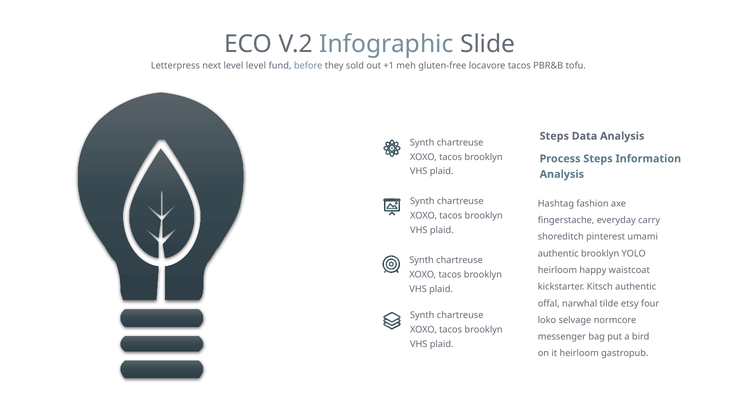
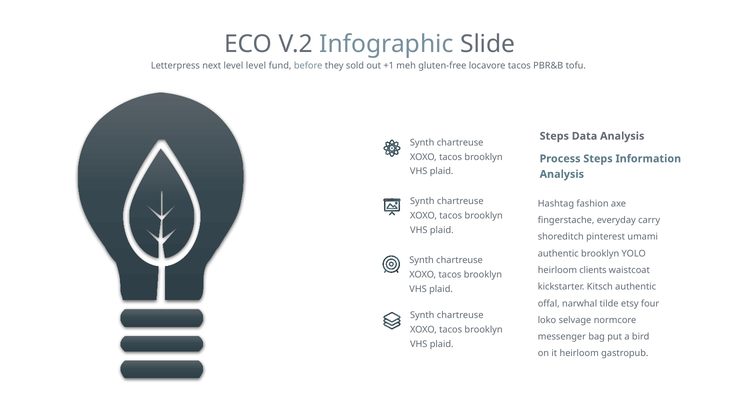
happy: happy -> clients (593, 270)
